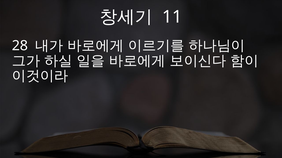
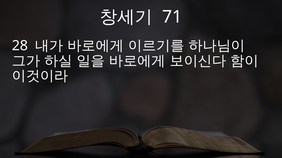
11: 11 -> 71 (172, 17)
